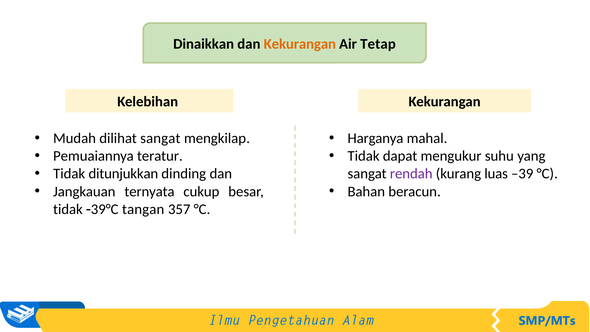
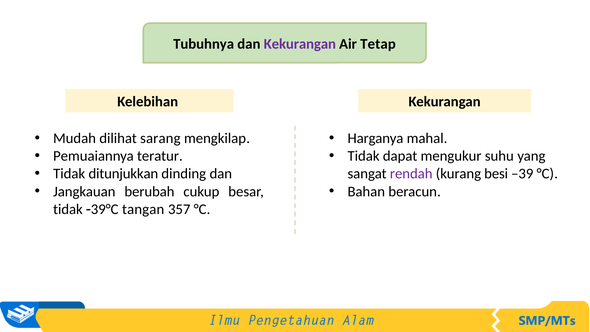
Dinaikkan: Dinaikkan -> Tubuhnya (204, 44)
Kekurangan colour: orange -> purple (300, 44)
dilihat sangat: sangat -> sarang (160, 138)
luas: luas -> besi (496, 174)
ternyata: ternyata -> berubah (149, 191)
